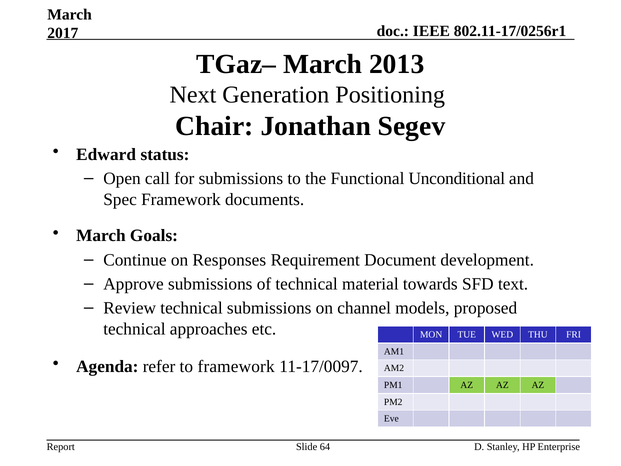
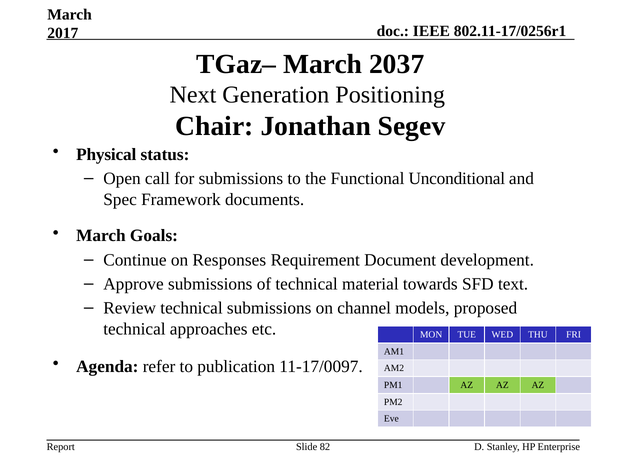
2013: 2013 -> 2037 (397, 64)
Edward: Edward -> Physical (106, 154)
to framework: framework -> publication (236, 366)
64: 64 -> 82 (325, 447)
